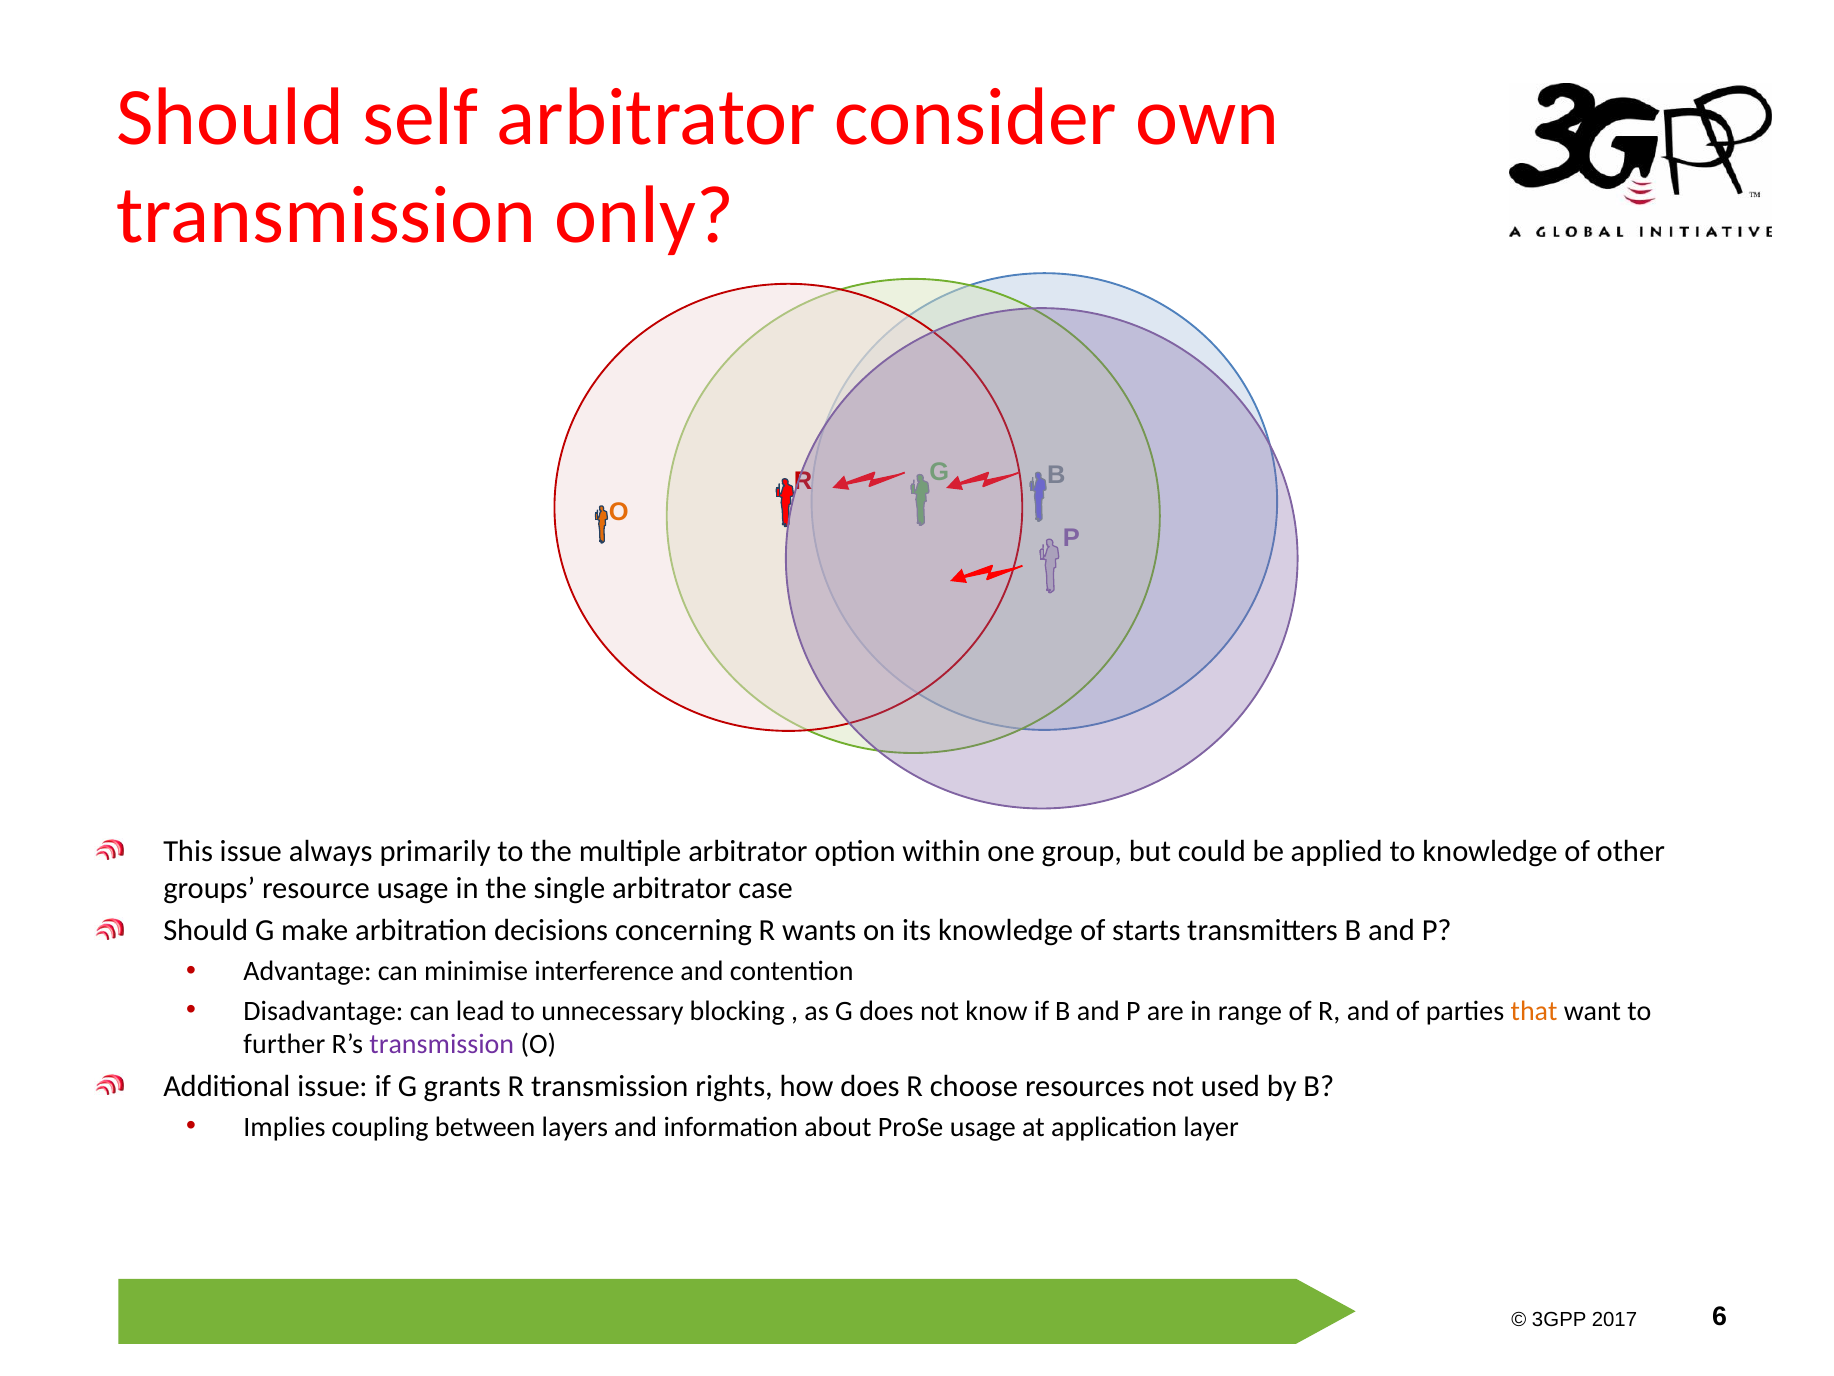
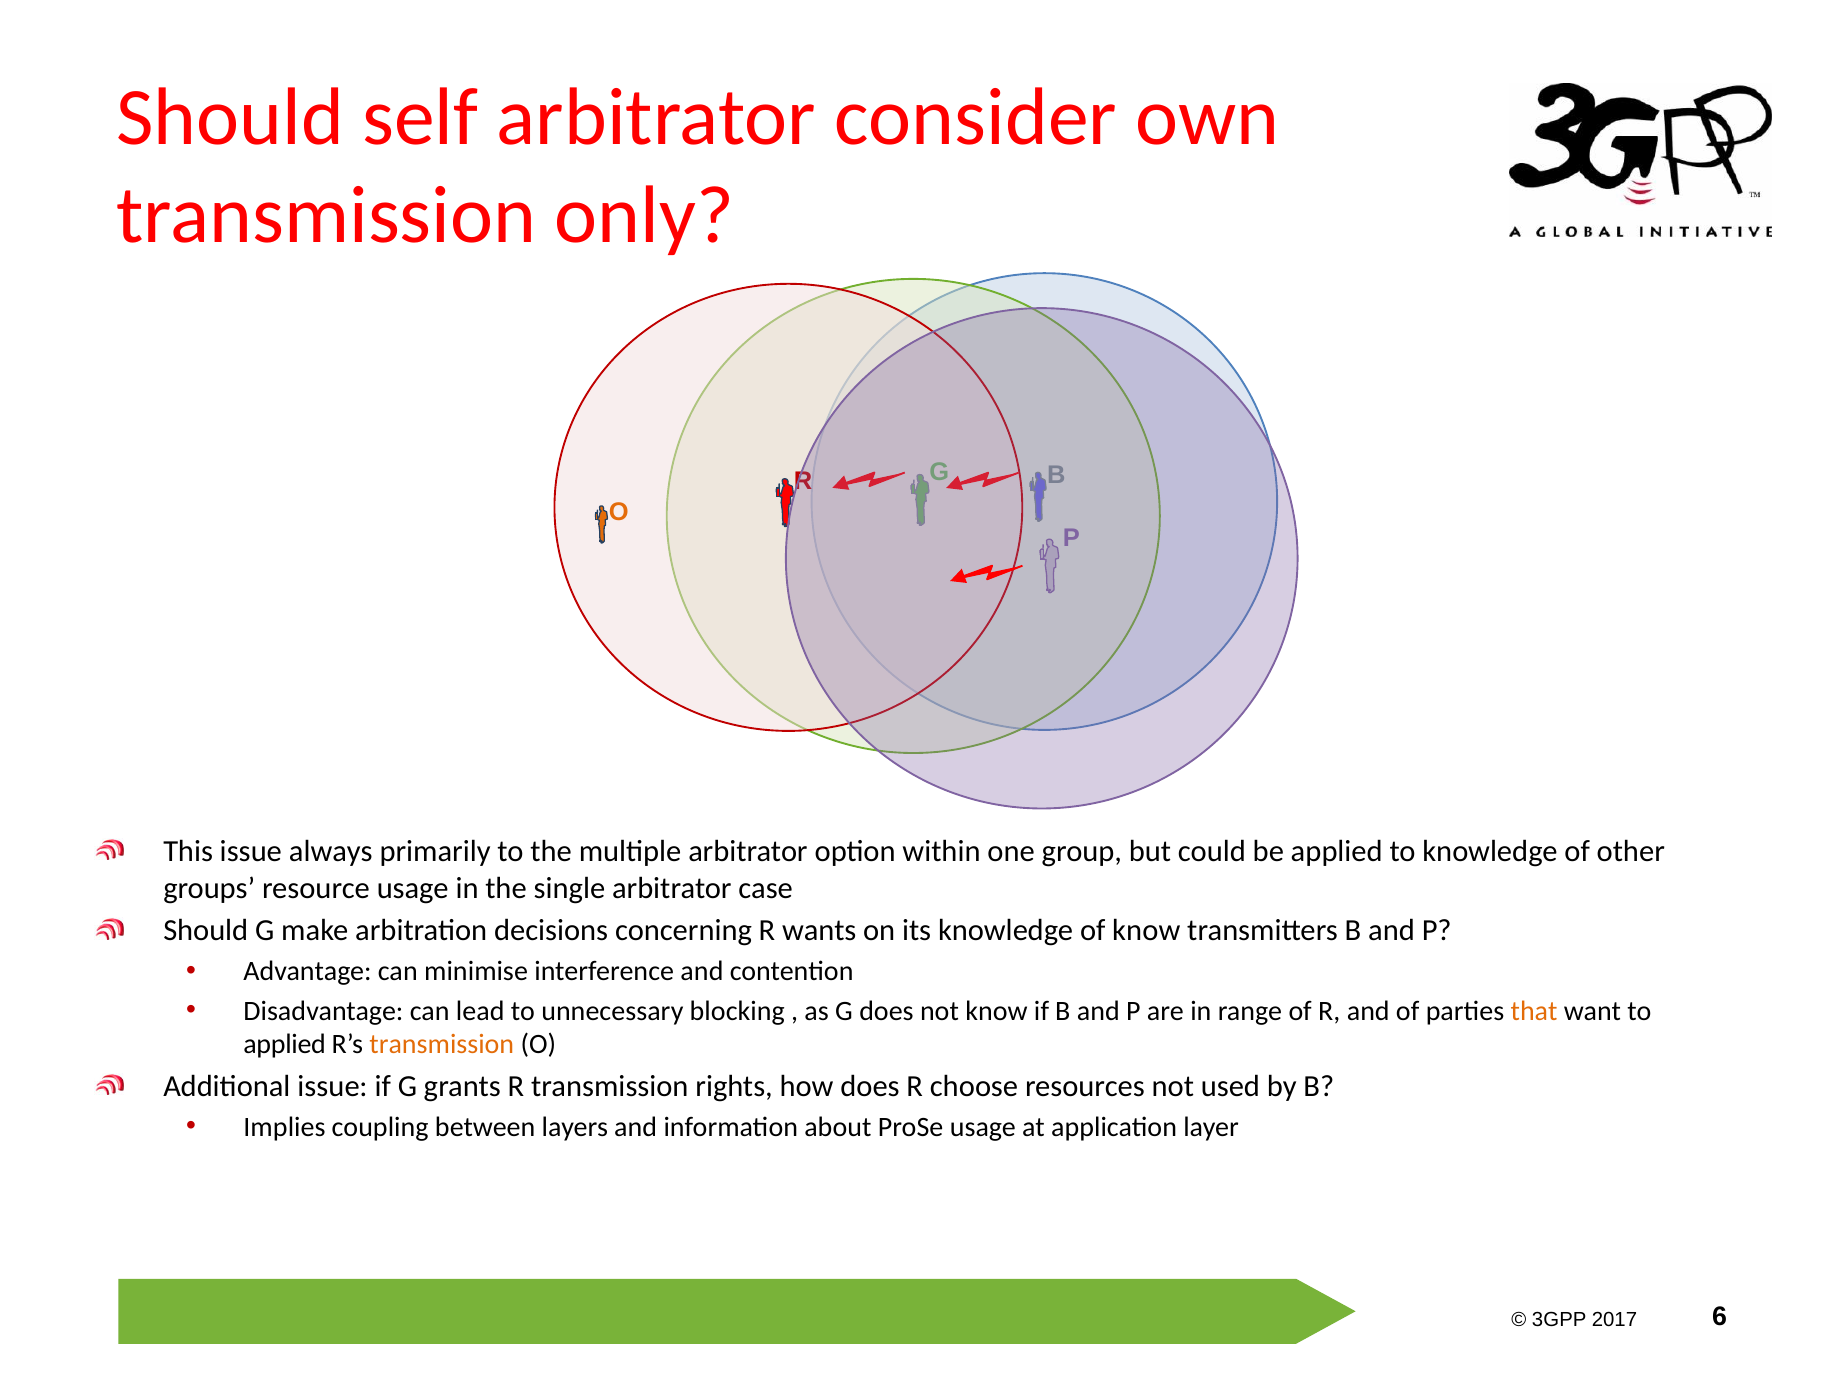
of starts: starts -> know (1146, 930)
further: further -> applied (285, 1044)
transmission colour: purple -> orange (442, 1044)
